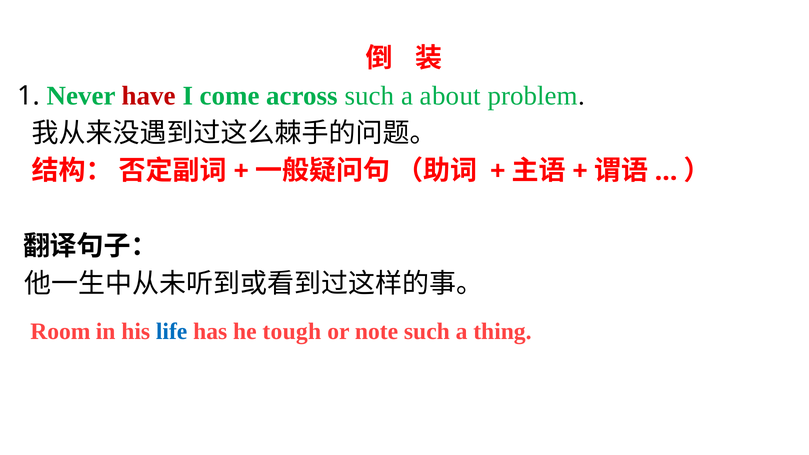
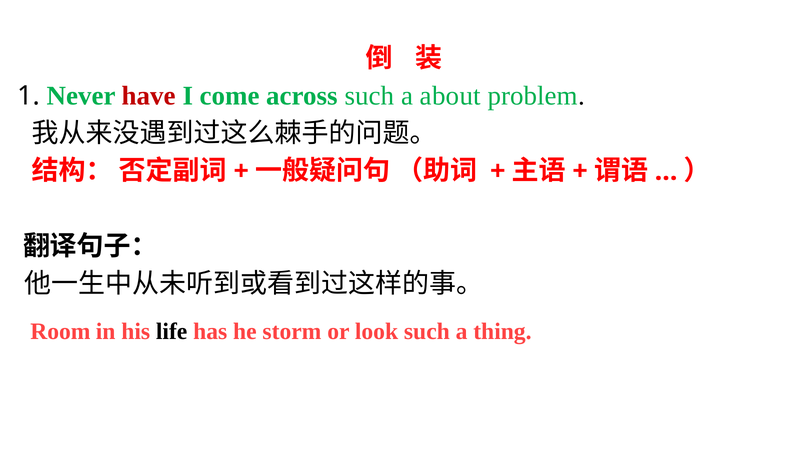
life colour: blue -> black (172, 332)
tough: tough -> storm (292, 332)
note: note -> look (377, 332)
